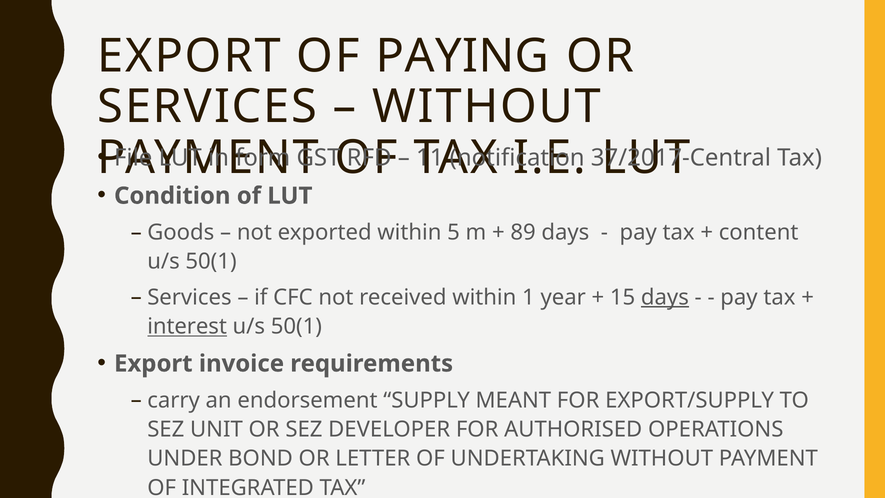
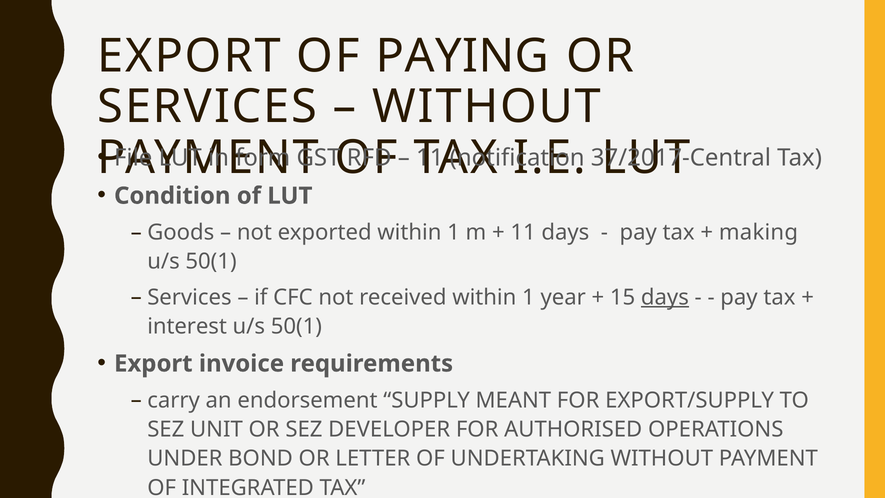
exported within 5: 5 -> 1 (454, 232)
89: 89 -> 11 (523, 232)
content: content -> making (758, 232)
interest underline: present -> none (187, 326)
